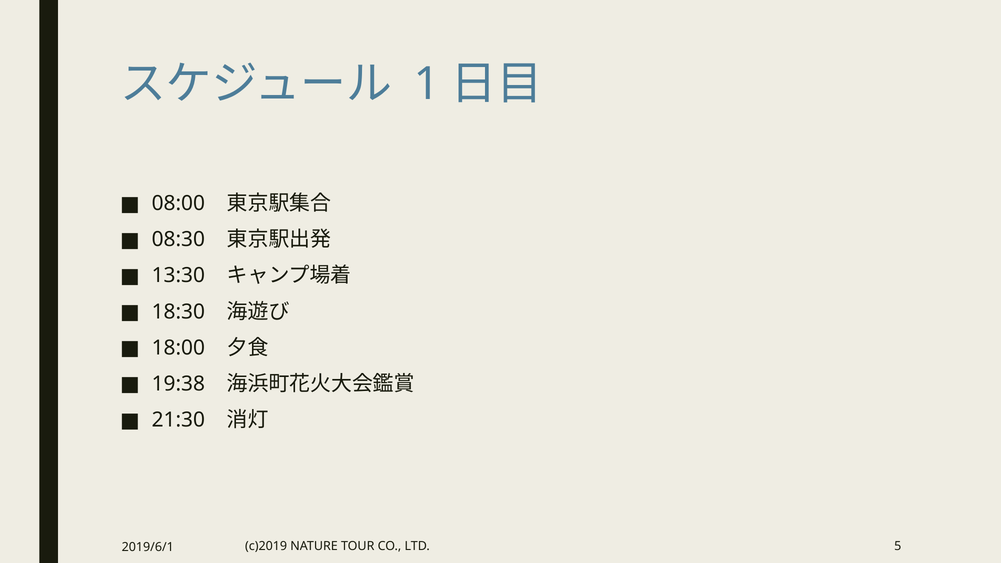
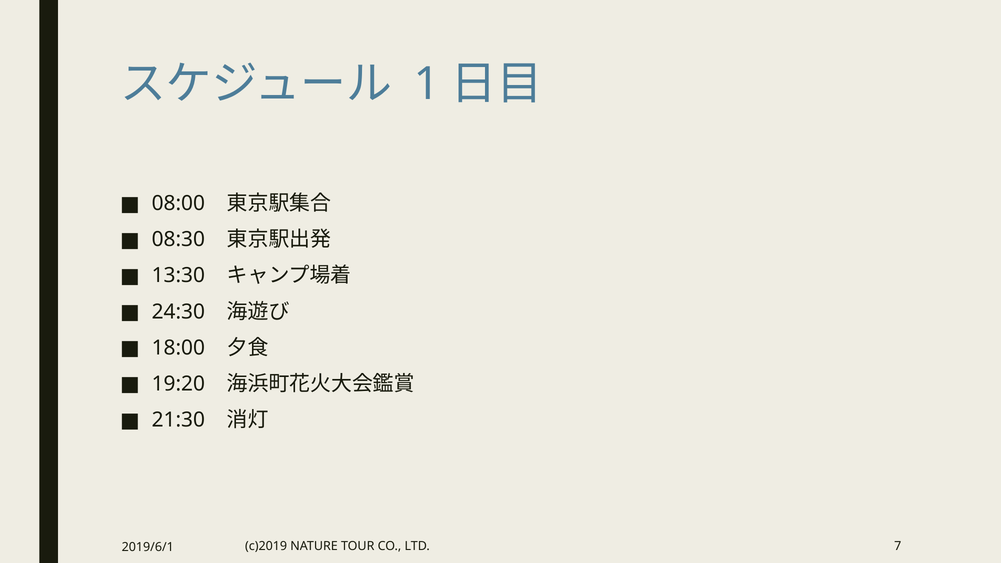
18:30: 18:30 -> 24:30 (178, 312)
19:38: 19:38 -> 19:20 (178, 384)
5: 5 -> 7 (898, 546)
